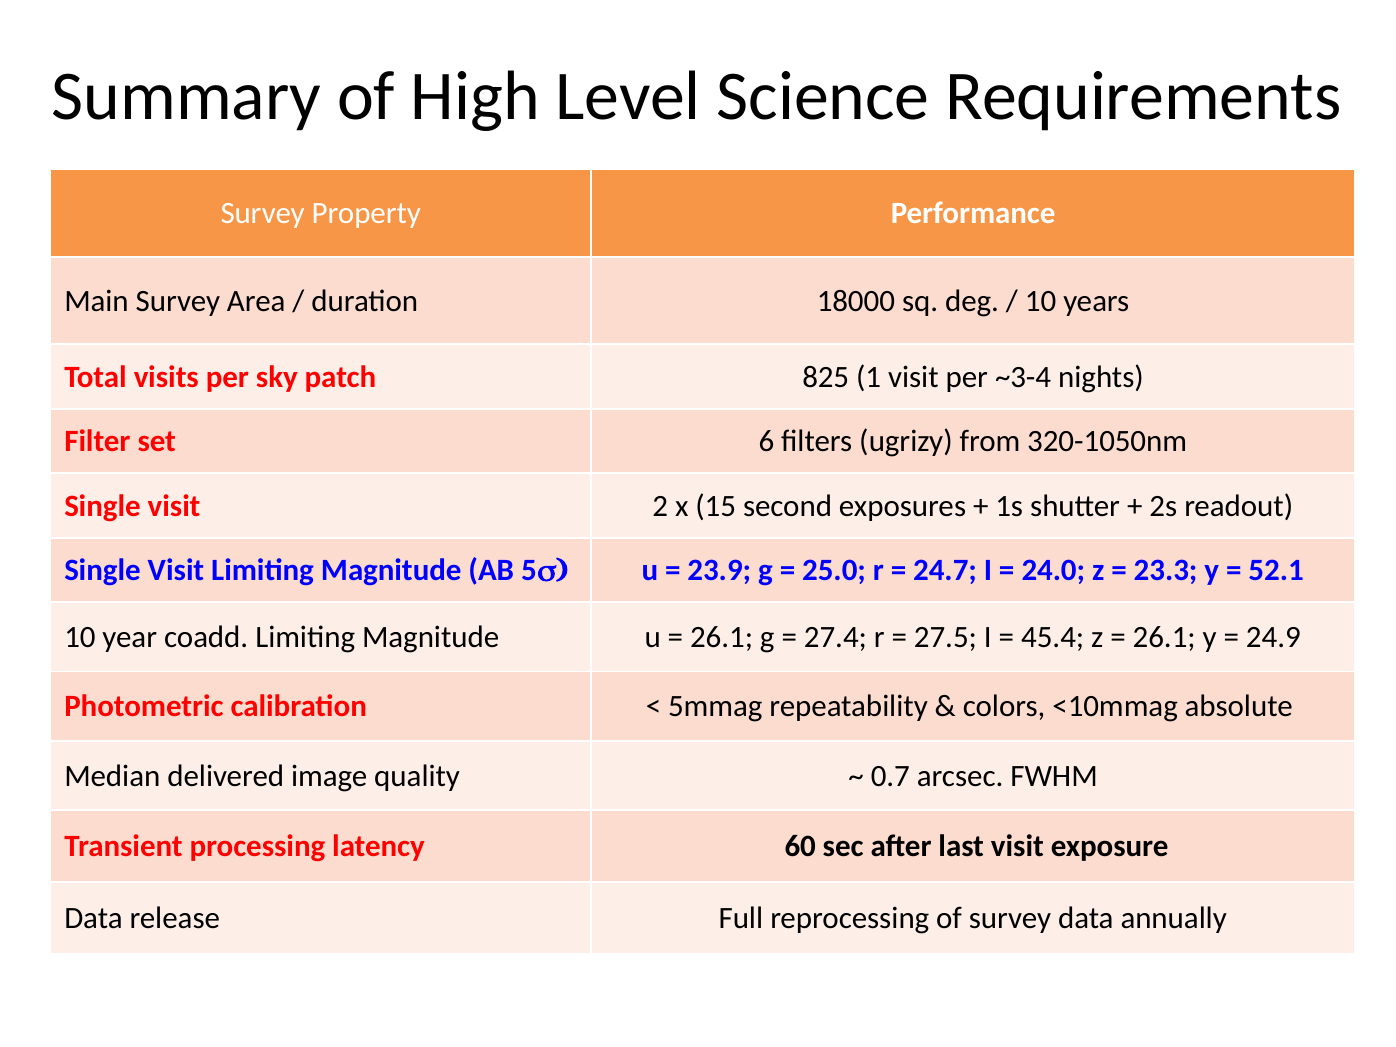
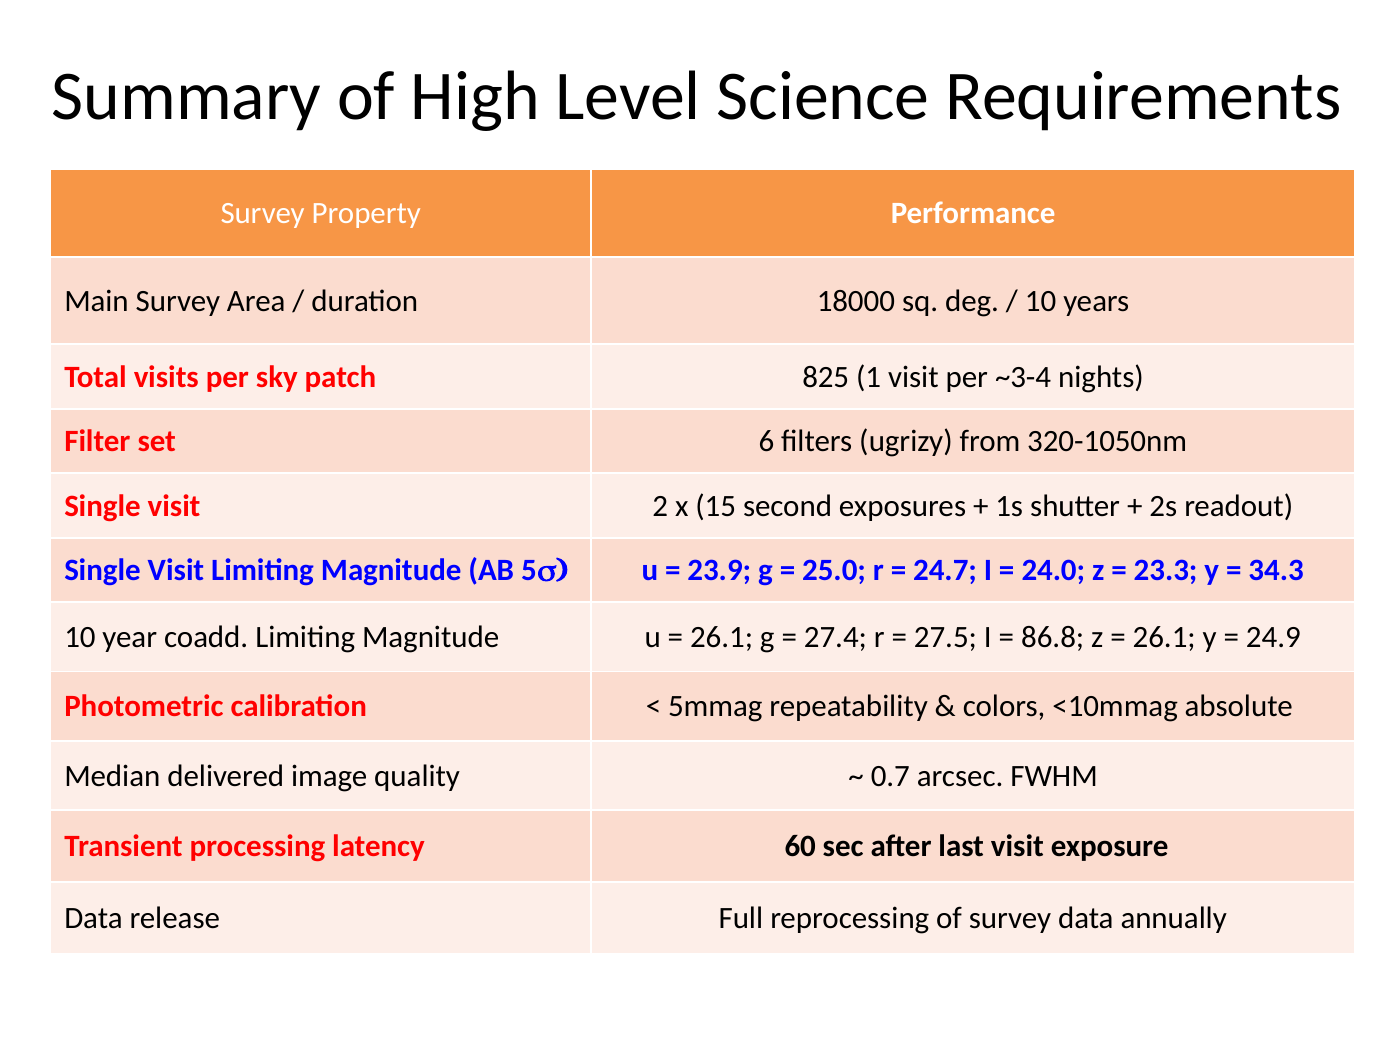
52.1: 52.1 -> 34.3 (1276, 570)
45.4: 45.4 -> 86.8 (1053, 637)
